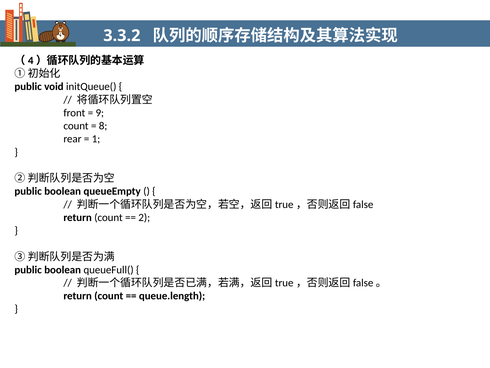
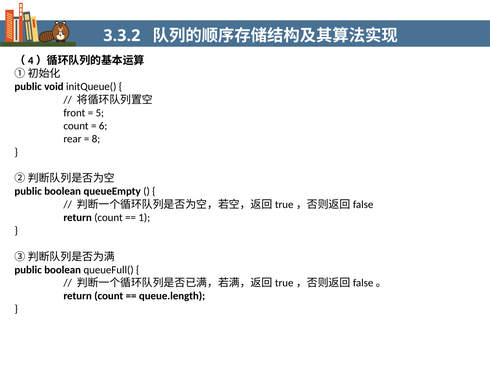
9: 9 -> 5 (100, 113)
8: 8 -> 6 (103, 126)
1: 1 -> 8 (96, 139)
2: 2 -> 1 (144, 217)
